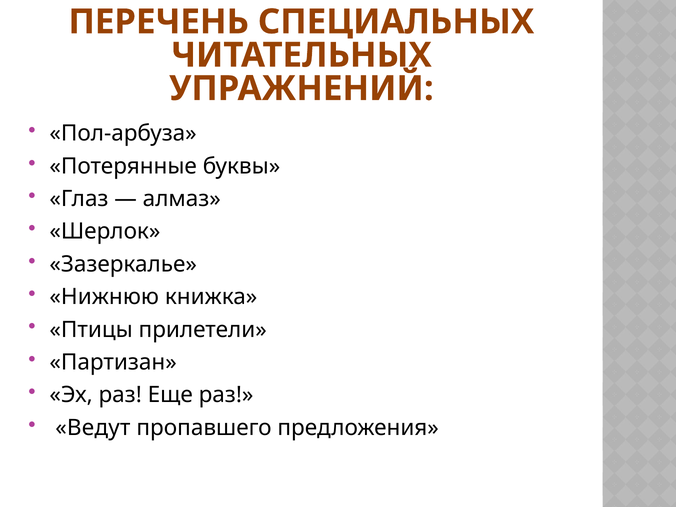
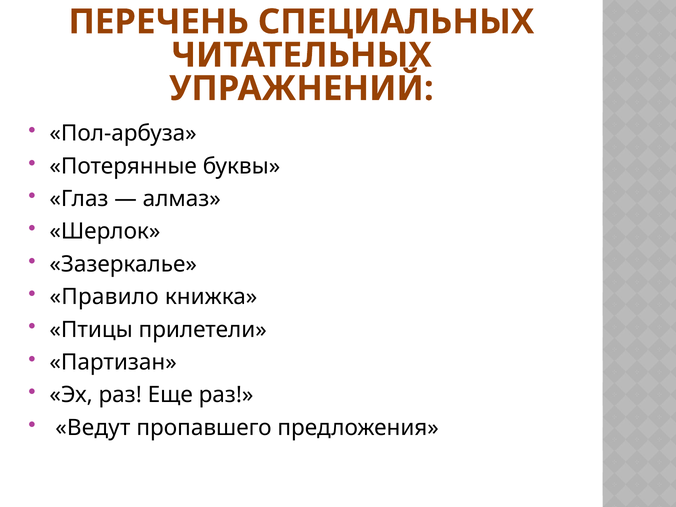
Нижнюю: Нижнюю -> Правило (104, 297)
